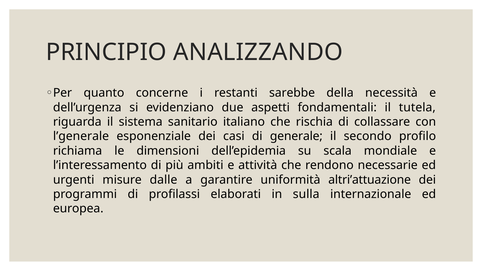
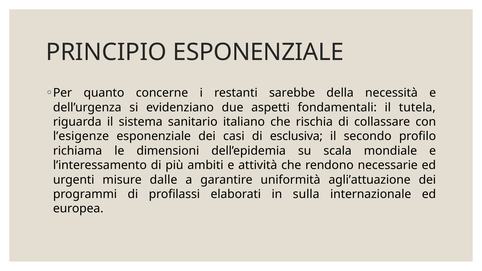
PRINCIPIO ANALIZZANDO: ANALIZZANDO -> ESPONENZIALE (258, 52)
l’generale: l’generale -> l’esigenze (81, 136)
generale: generale -> esclusiva (296, 136)
altri’attuazione: altri’attuazione -> agli’attuazione (370, 180)
